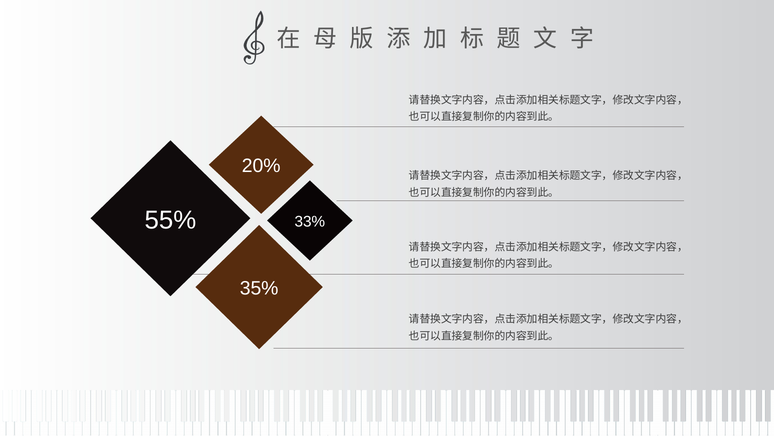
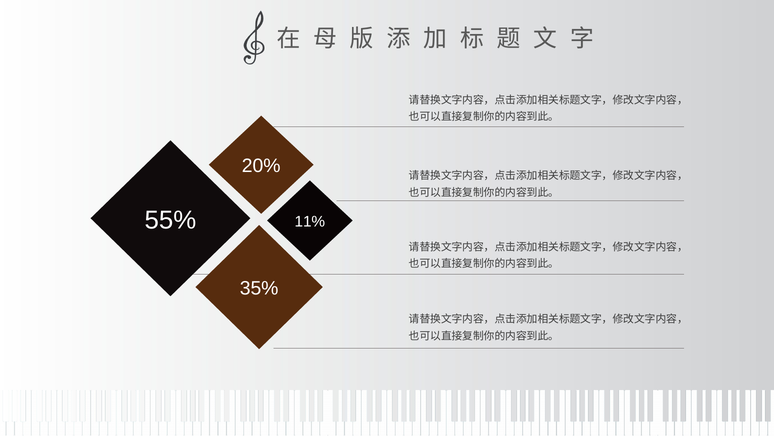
33%: 33% -> 11% (310, 221)
